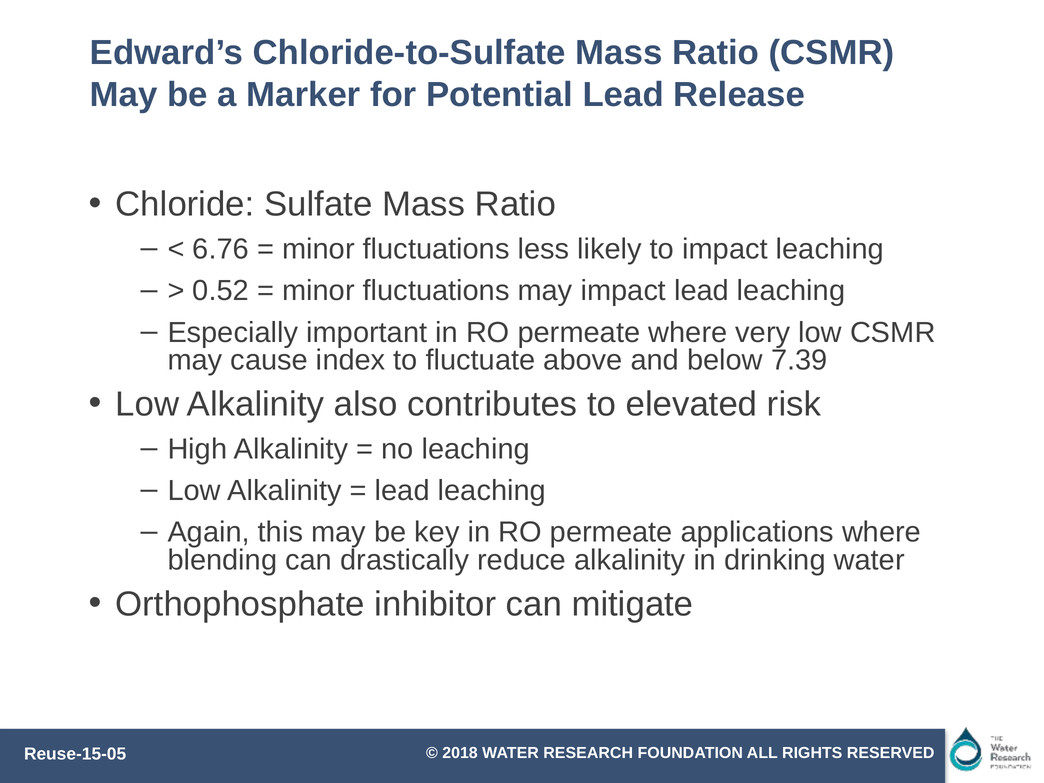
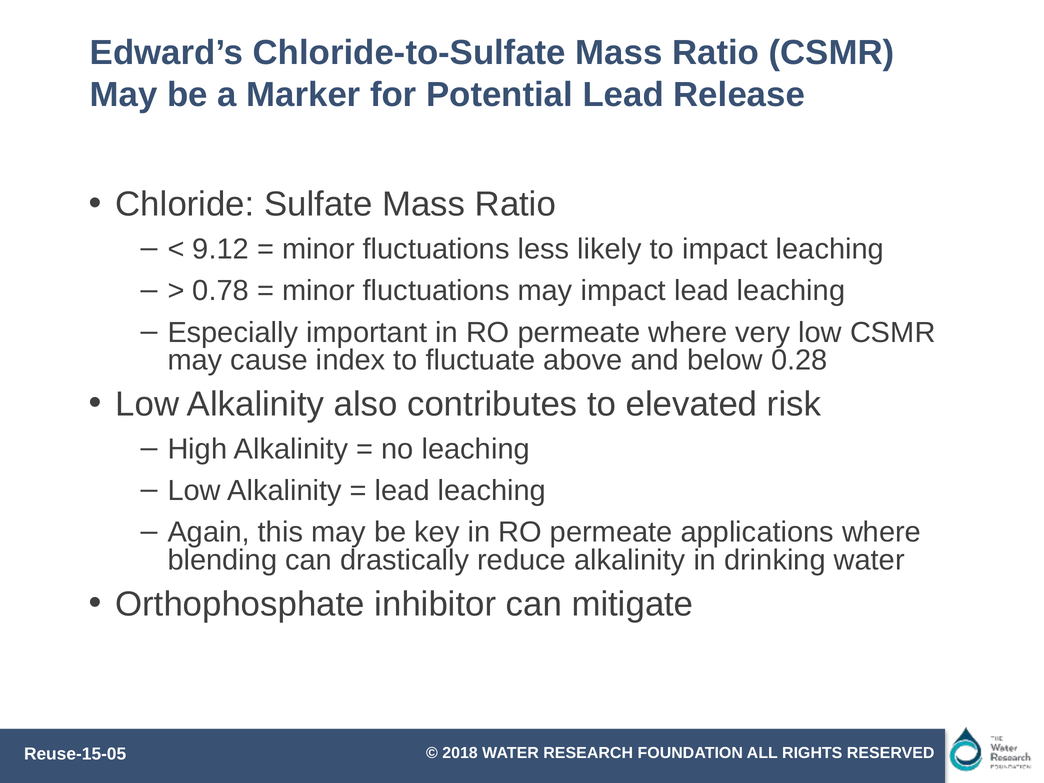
6.76: 6.76 -> 9.12 (221, 249)
0.52: 0.52 -> 0.78 (221, 291)
7.39: 7.39 -> 0.28 (799, 360)
